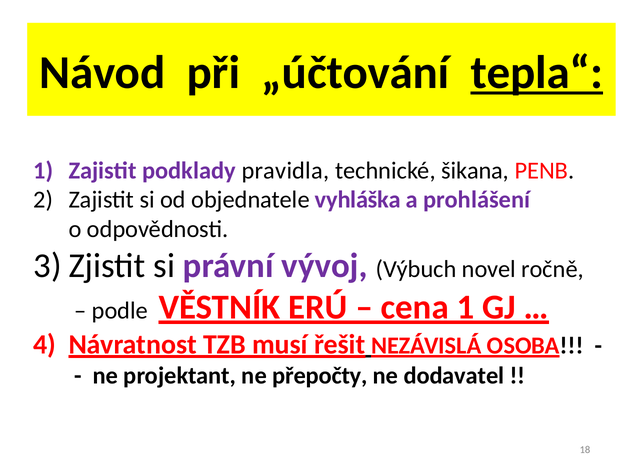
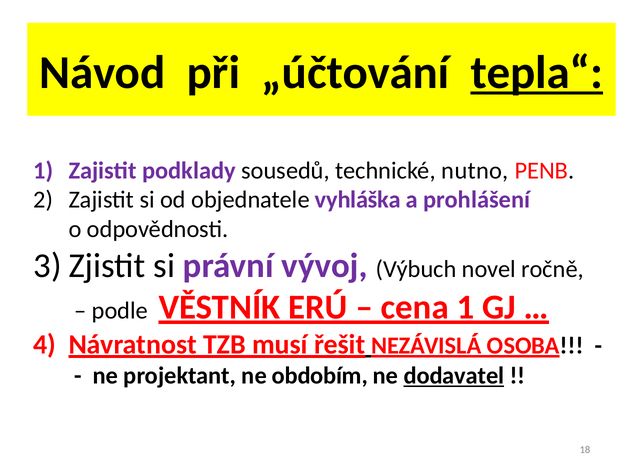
pravidla: pravidla -> sousedů (286, 171)
šikana: šikana -> nutno (475, 171)
přepočty: přepočty -> obdobím (320, 376)
dodavatel underline: none -> present (454, 376)
